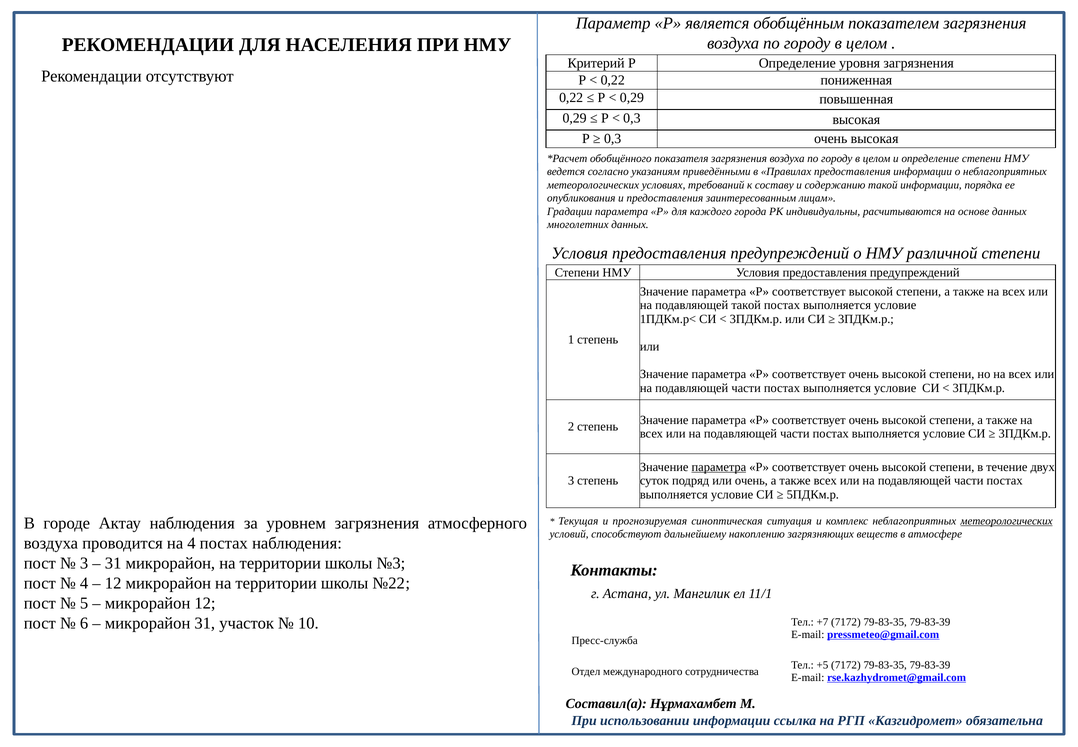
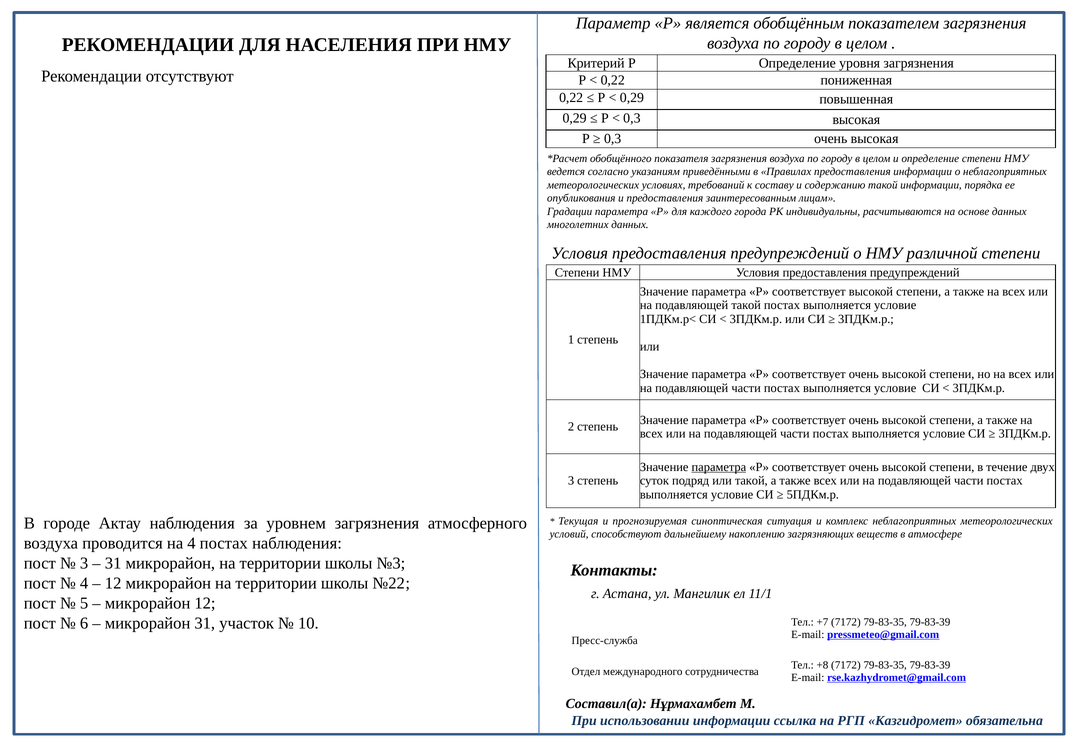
или очень: очень -> такой (751, 480)
метеорологических underline: present -> none (1007, 520)
+5: +5 -> +8 (822, 665)
